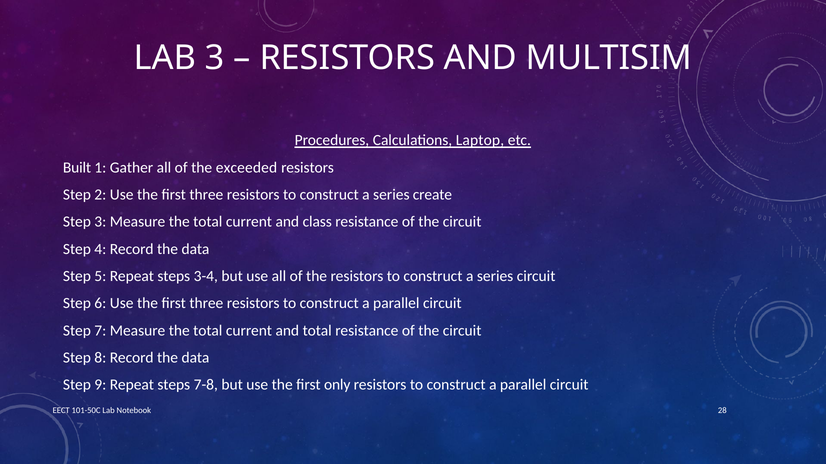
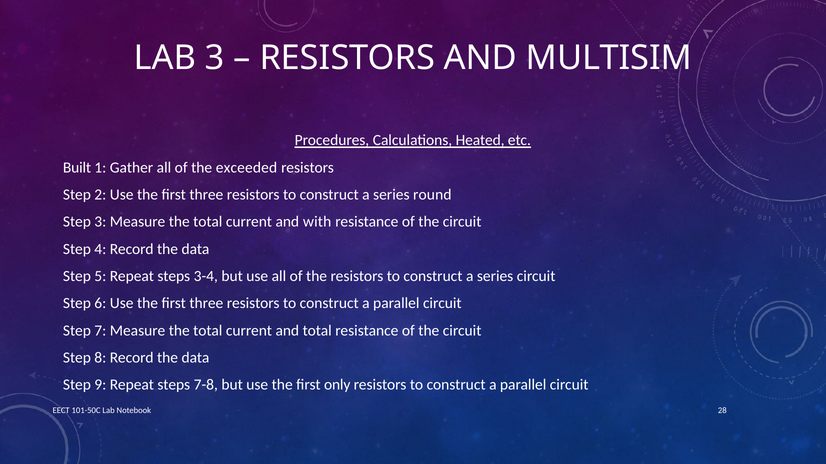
Laptop: Laptop -> Heated (480, 141)
create: create -> round (432, 195)
class: class -> with (317, 222)
